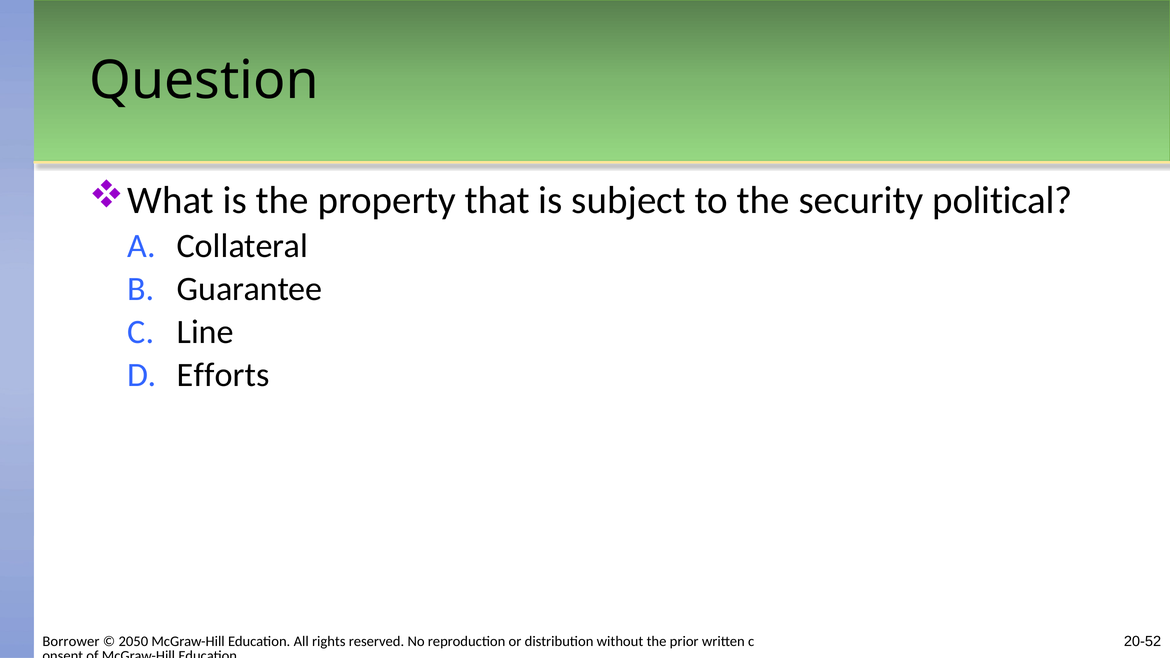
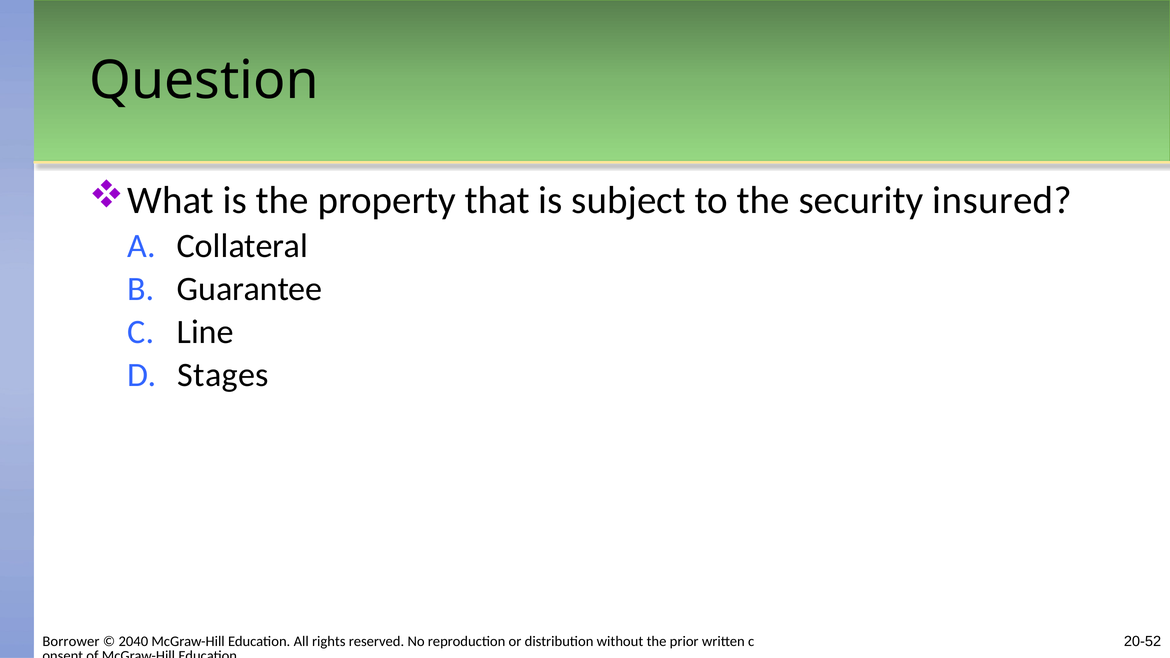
political: political -> insured (1002, 200)
Efforts: Efforts -> Stages (223, 375)
2050: 2050 -> 2040 (133, 641)
